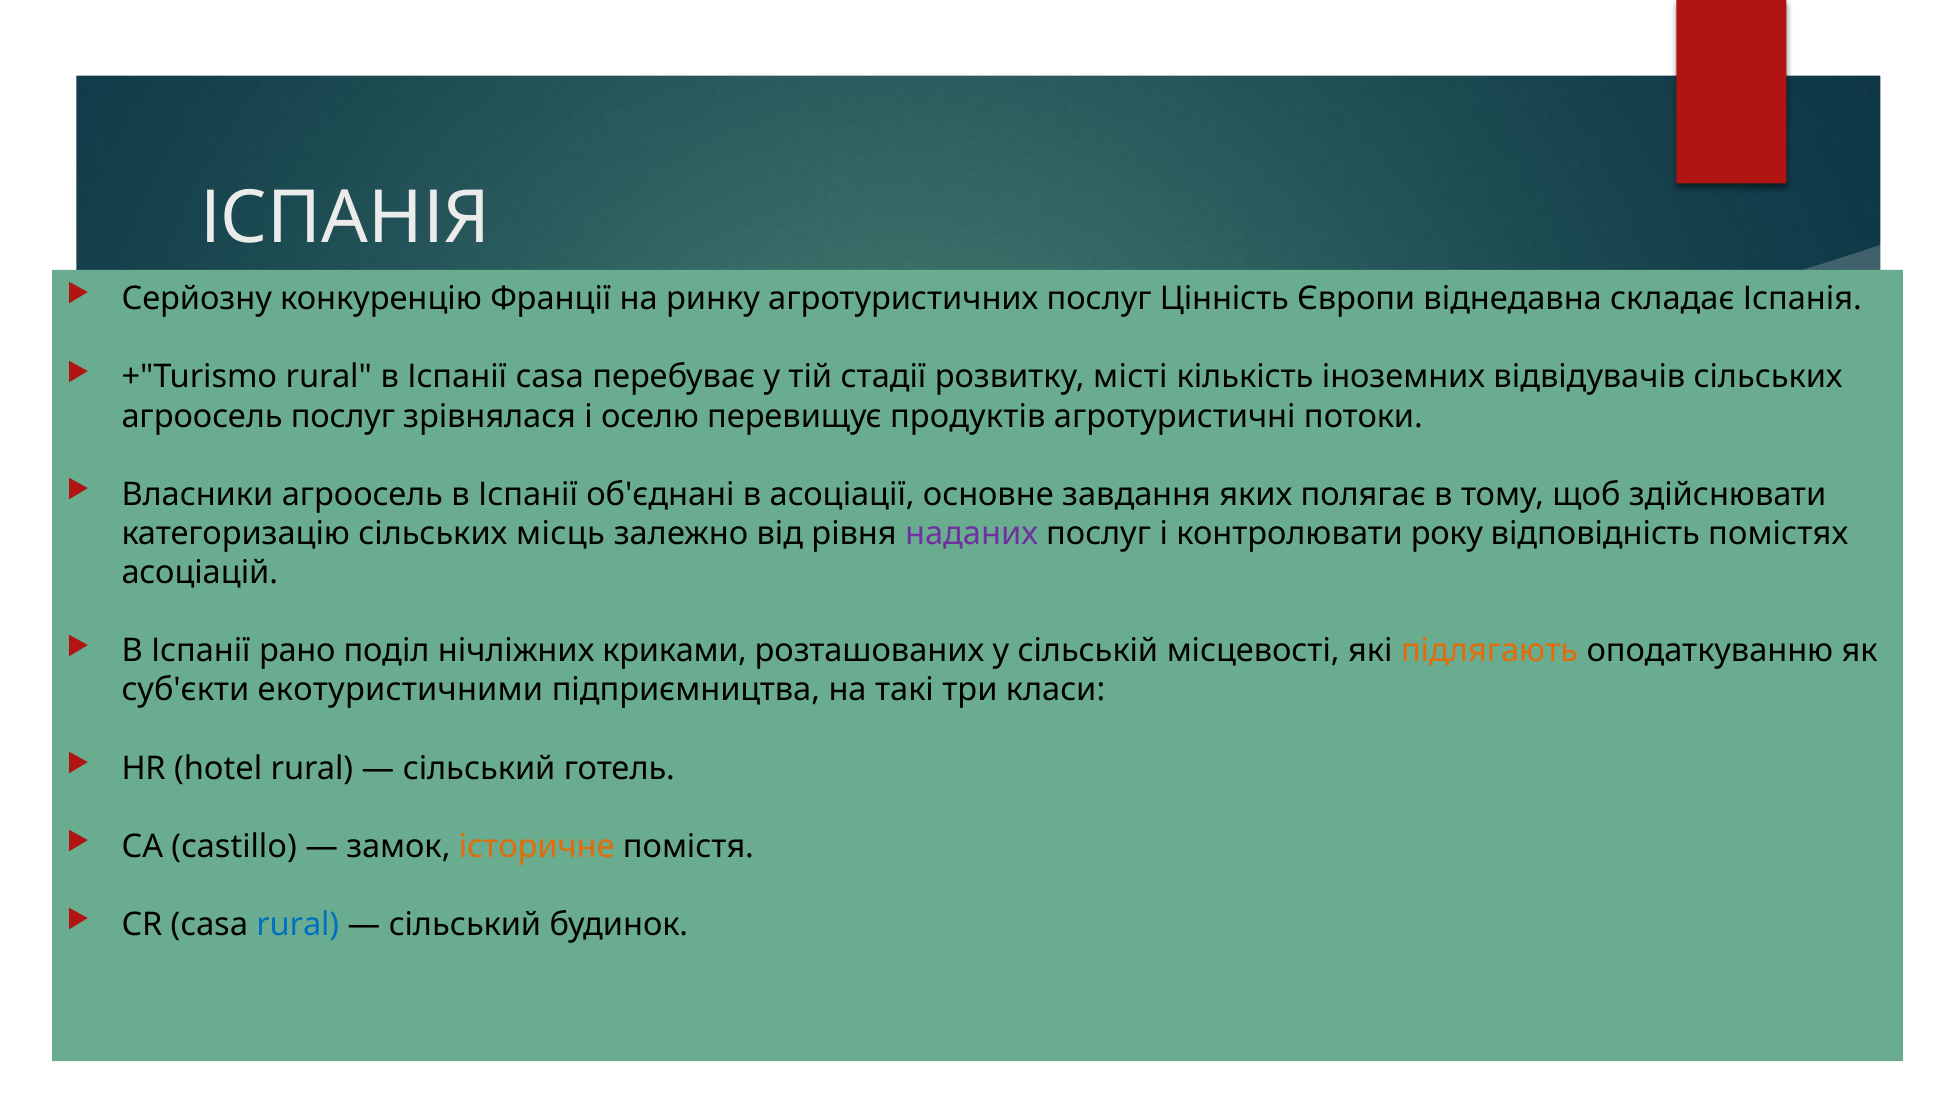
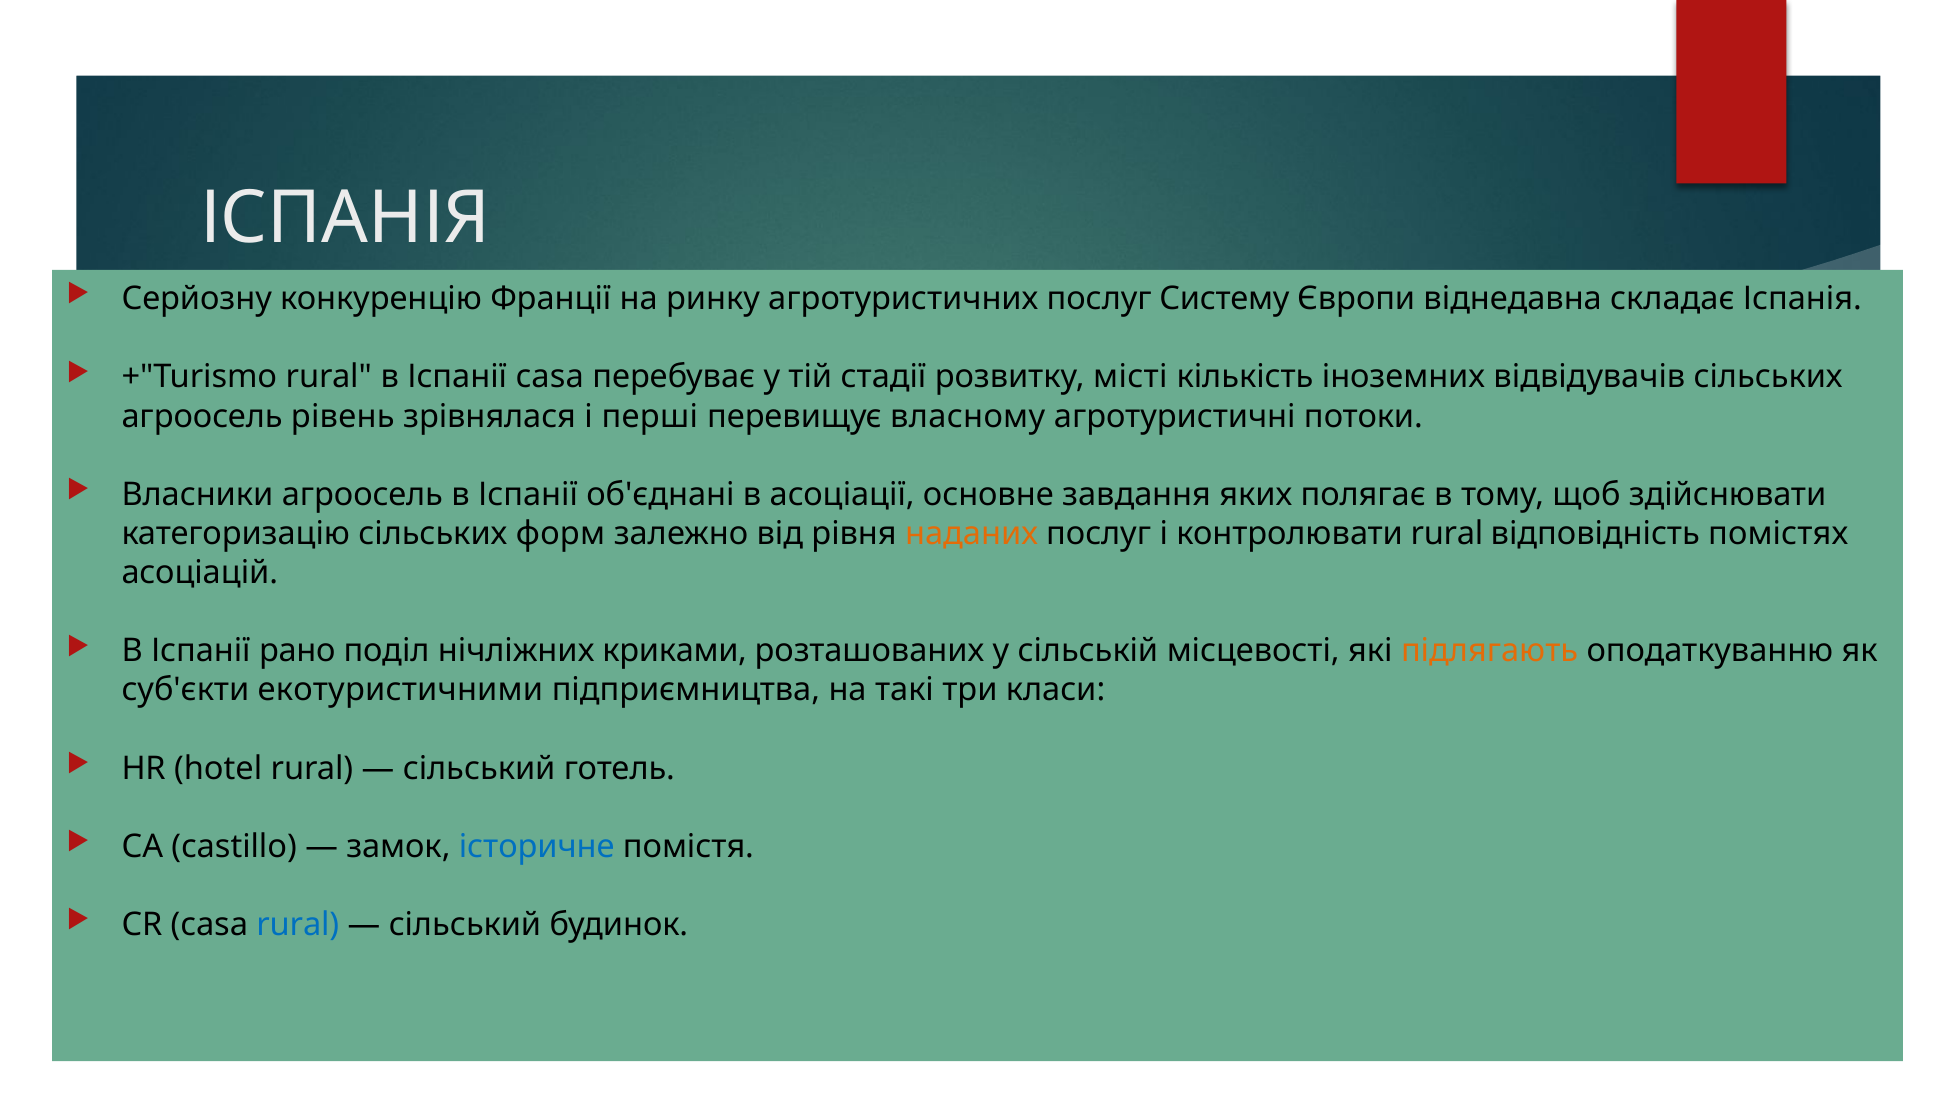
Цінність: Цінність -> Систему (1224, 299)
агроосель послуг: послуг -> рівень (343, 416)
оселю: оселю -> перші (650, 416)
продуктів: продуктів -> власному (968, 416)
місць: місць -> форм (561, 534)
наданих colour: purple -> orange (972, 534)
контролювати року: року -> rural (1447, 534)
історичне colour: orange -> blue (537, 847)
